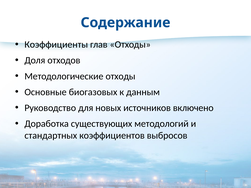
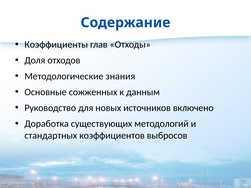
Методологические отходы: отходы -> знания (120, 76)
биогазовых: биогазовых -> сожженных (93, 92)
